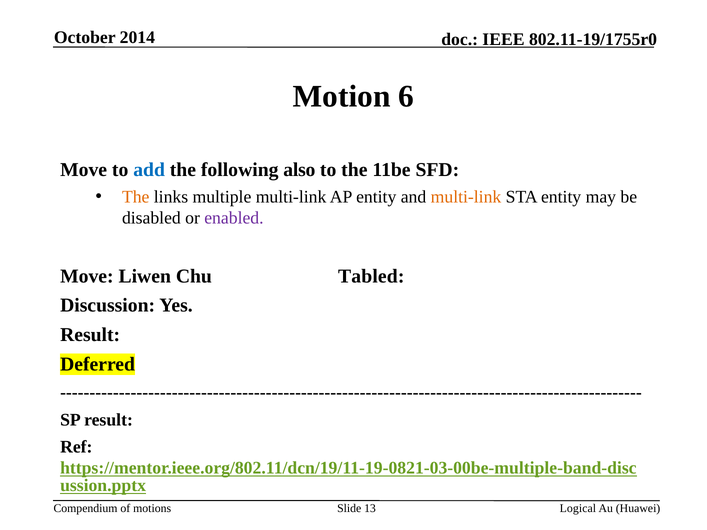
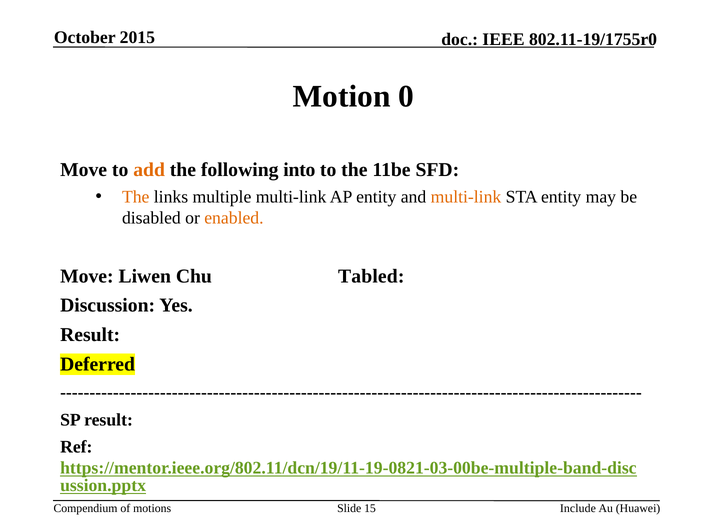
2014: 2014 -> 2015 (137, 37)
6: 6 -> 0 (406, 96)
add colour: blue -> orange (149, 170)
also: also -> into (299, 170)
enabled colour: purple -> orange (234, 218)
13: 13 -> 15 (370, 509)
Logical: Logical -> Include (578, 509)
